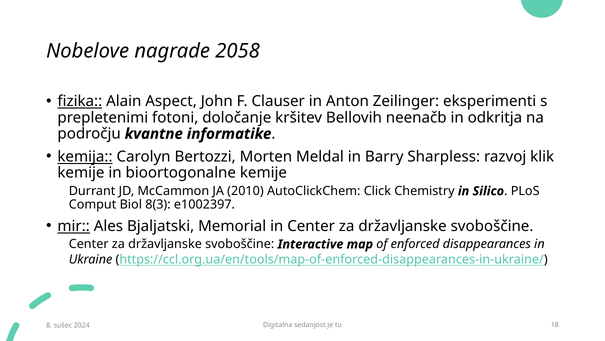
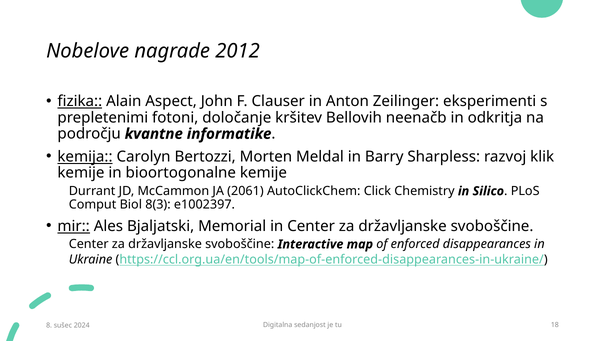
2058: 2058 -> 2012 (238, 51)
2010: 2010 -> 2061 (245, 191)
